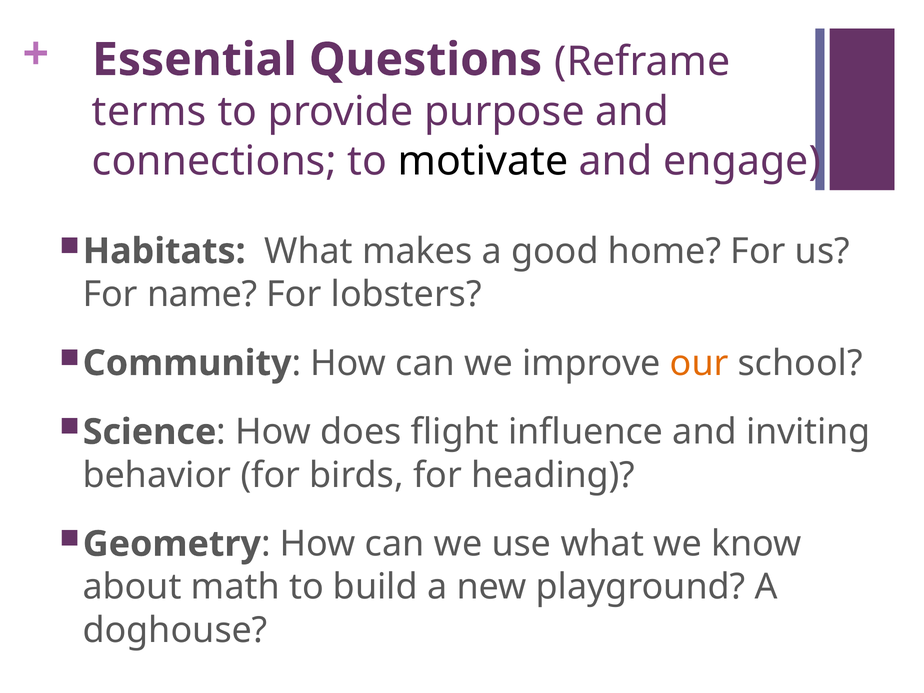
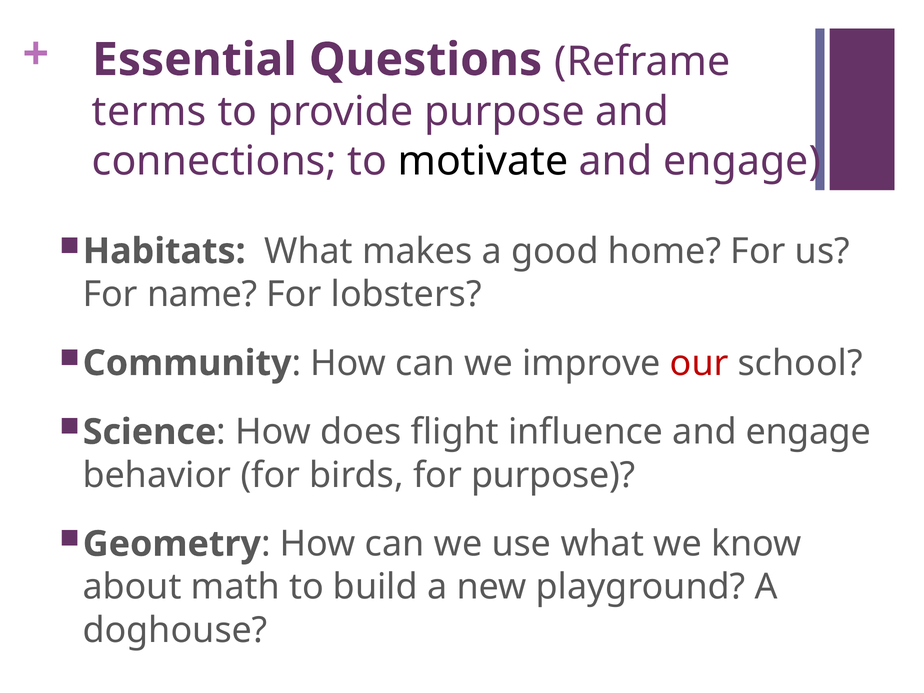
our colour: orange -> red (699, 363)
influence and inviting: inviting -> engage (808, 432)
for heading: heading -> purpose (553, 475)
